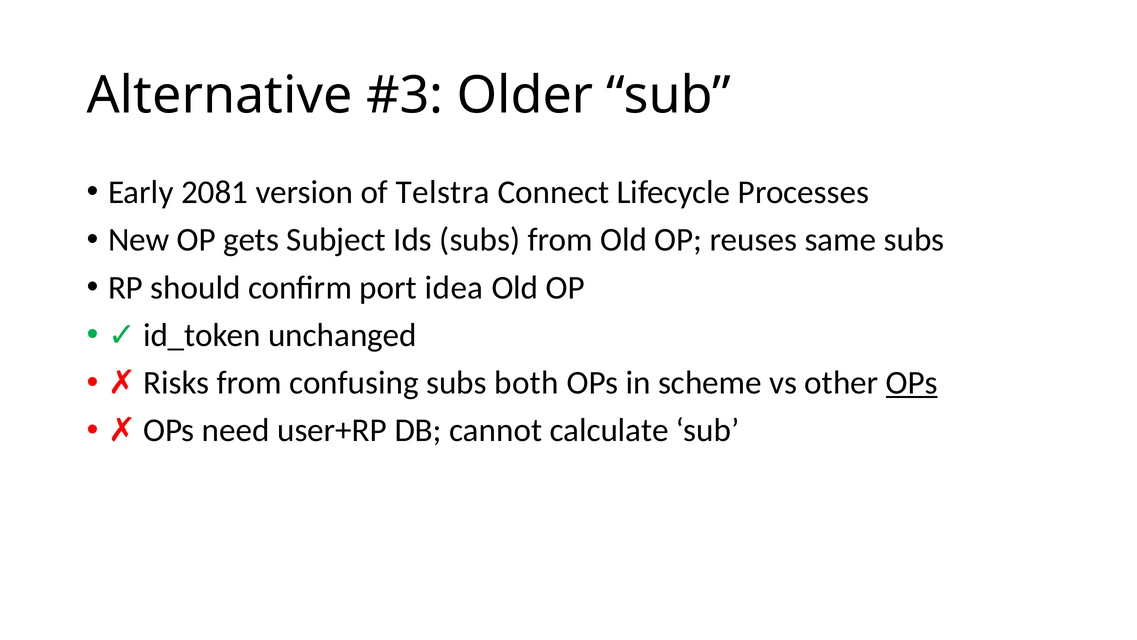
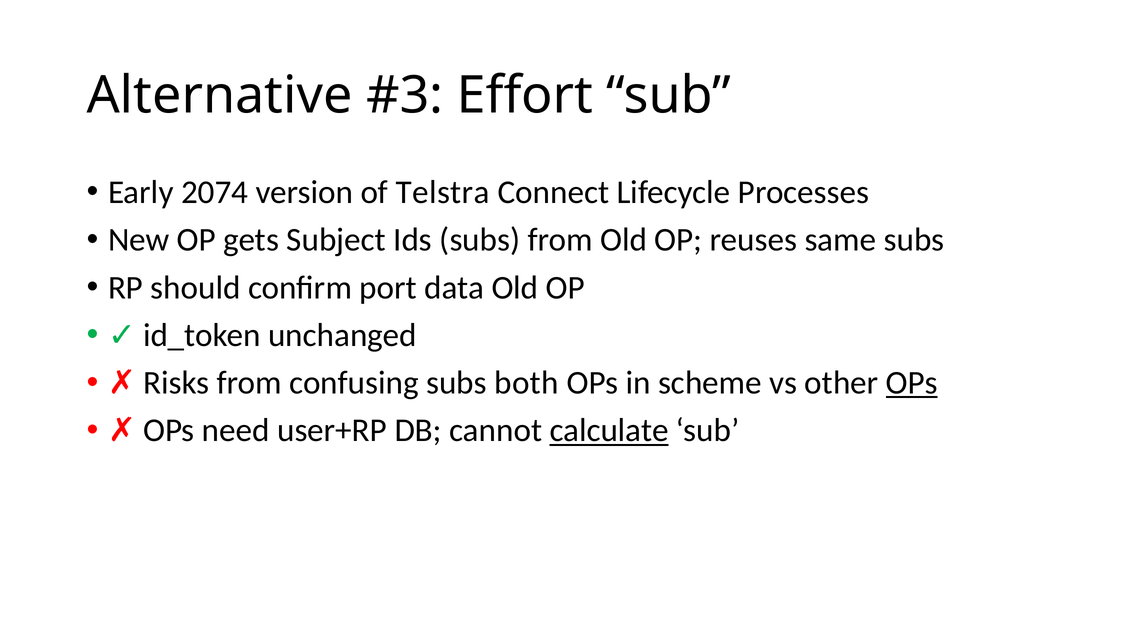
Older: Older -> Effort (525, 96)
2081: 2081 -> 2074 (215, 192)
idea: idea -> data (454, 287)
calculate underline: none -> present (609, 430)
